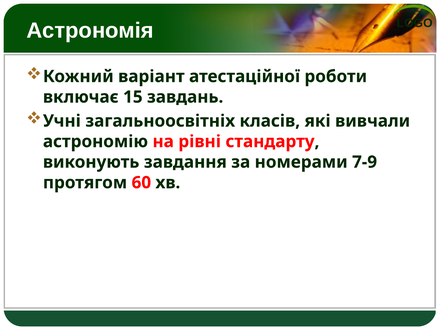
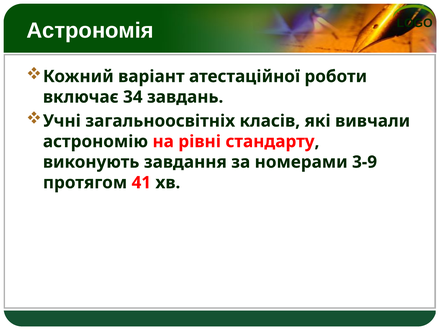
15: 15 -> 34 (133, 97)
7-9: 7-9 -> 3-9 (365, 162)
60: 60 -> 41 (141, 183)
